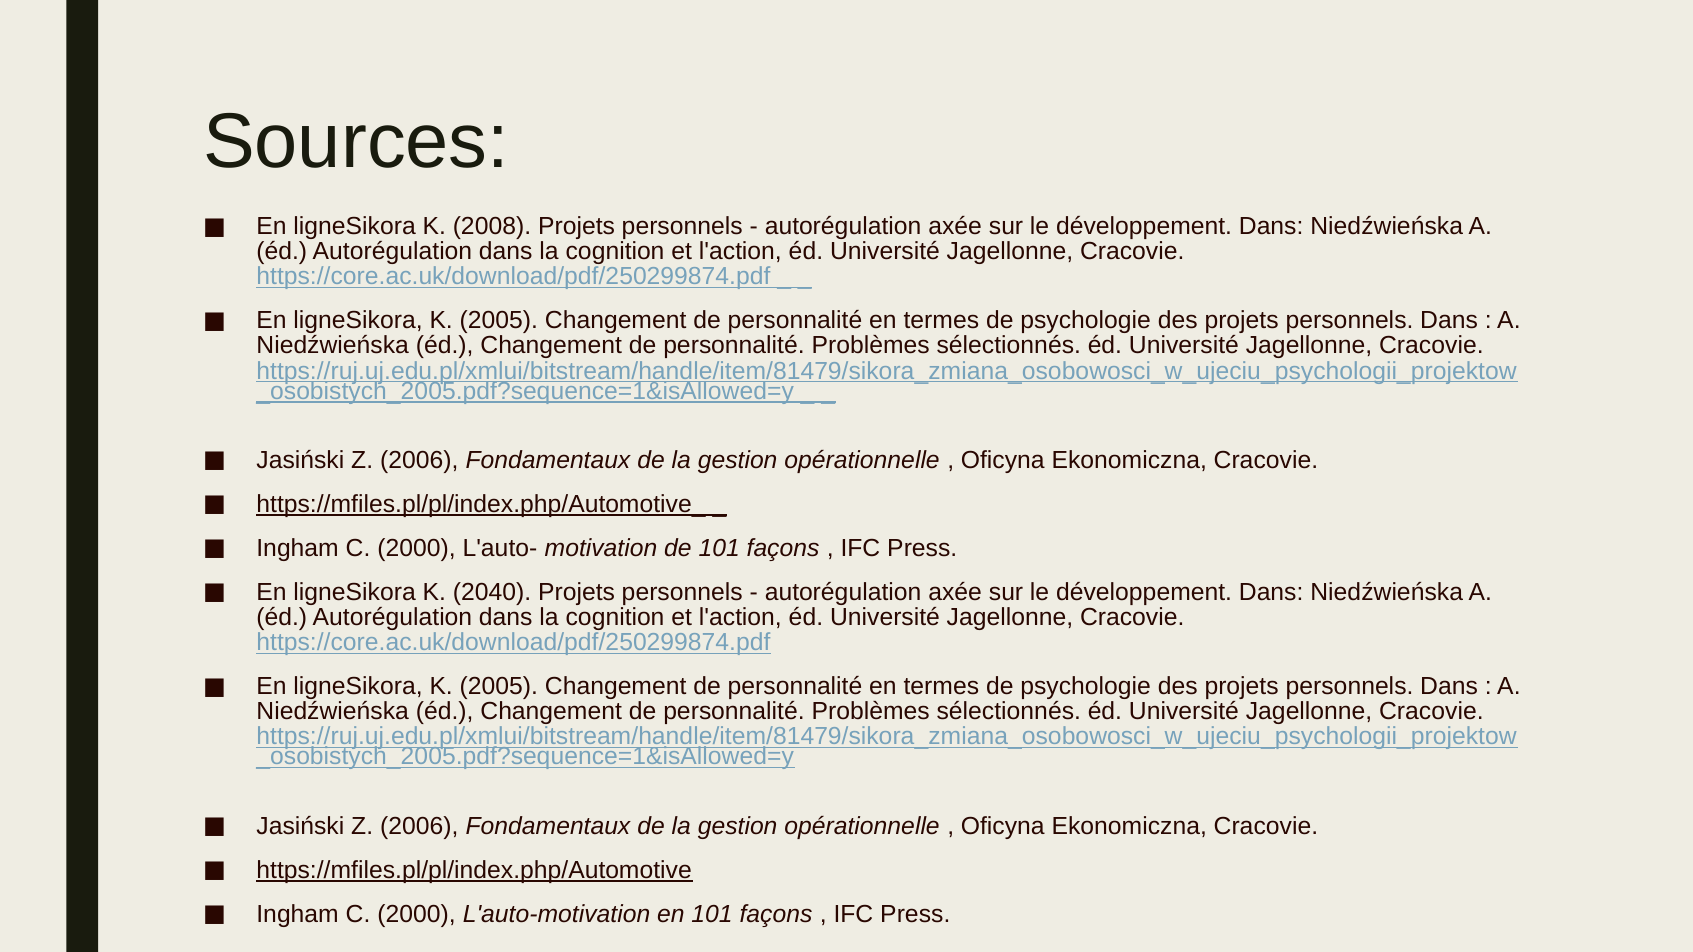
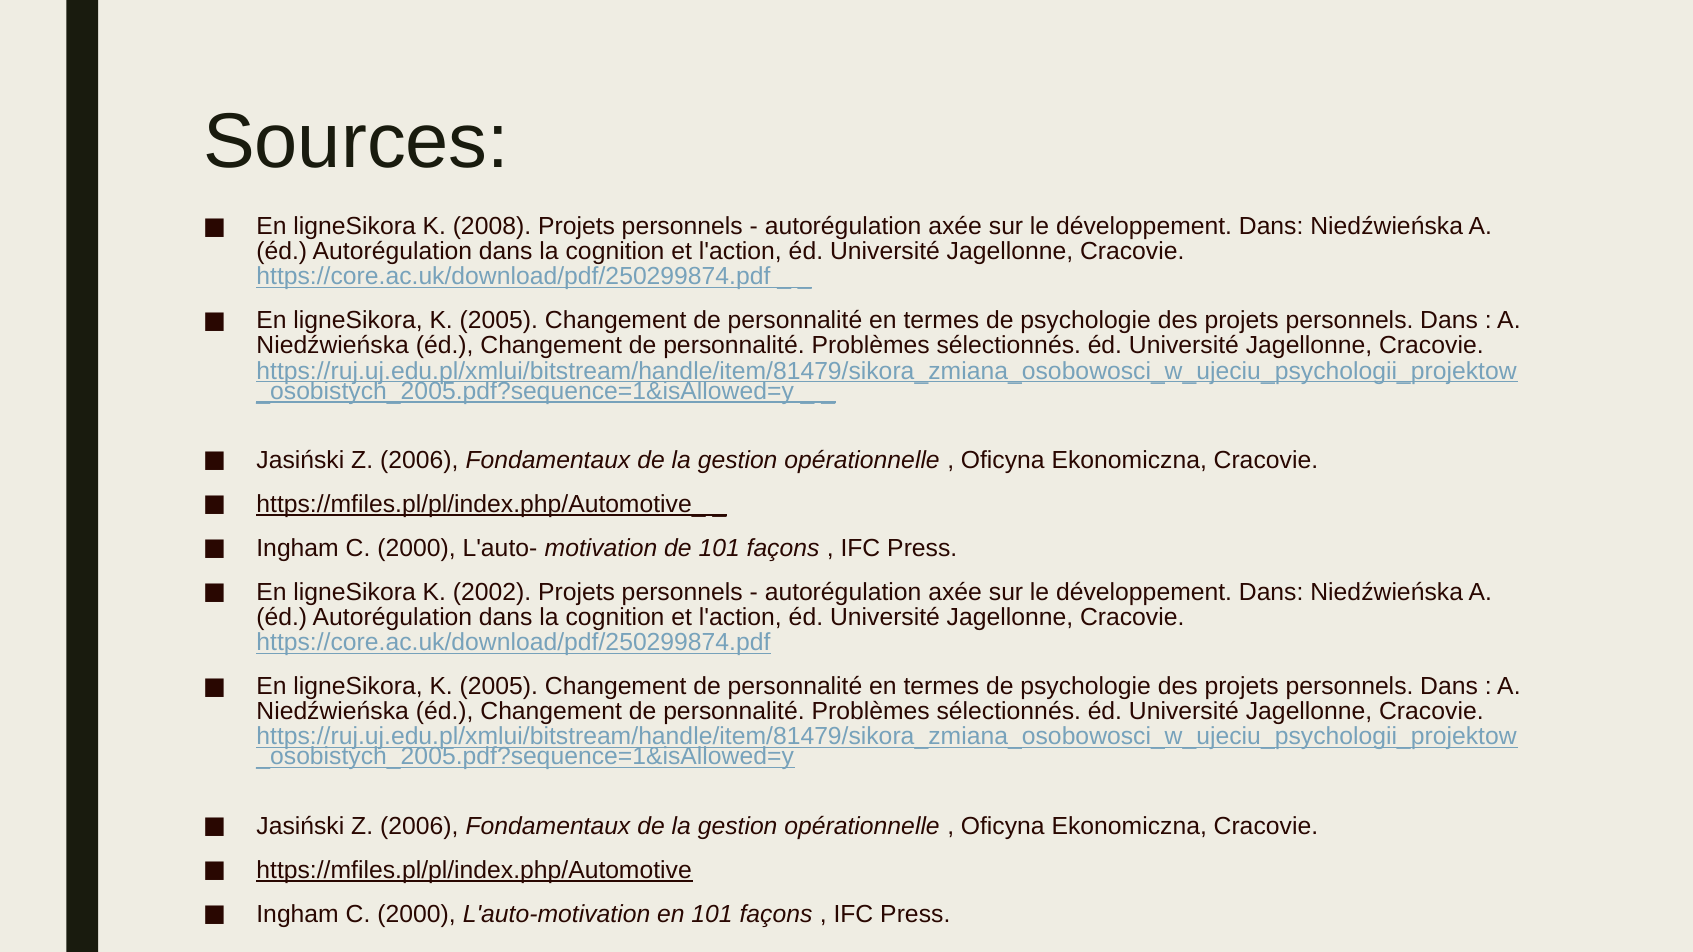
2040: 2040 -> 2002 (492, 592)
